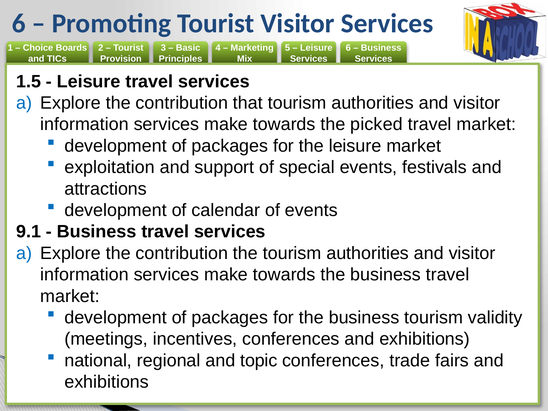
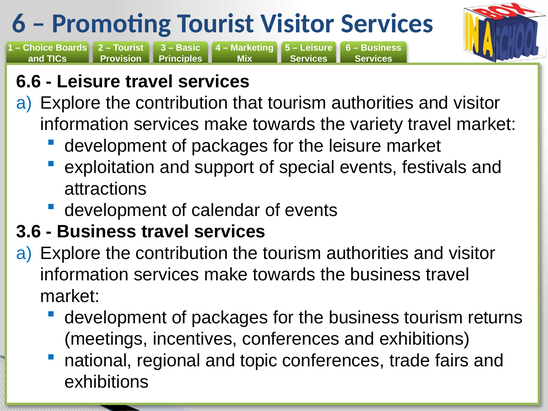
1.5: 1.5 -> 6.6 (29, 81)
picked: picked -> variety (377, 124)
9.1: 9.1 -> 3.6 (29, 232)
validity: validity -> returns (495, 318)
